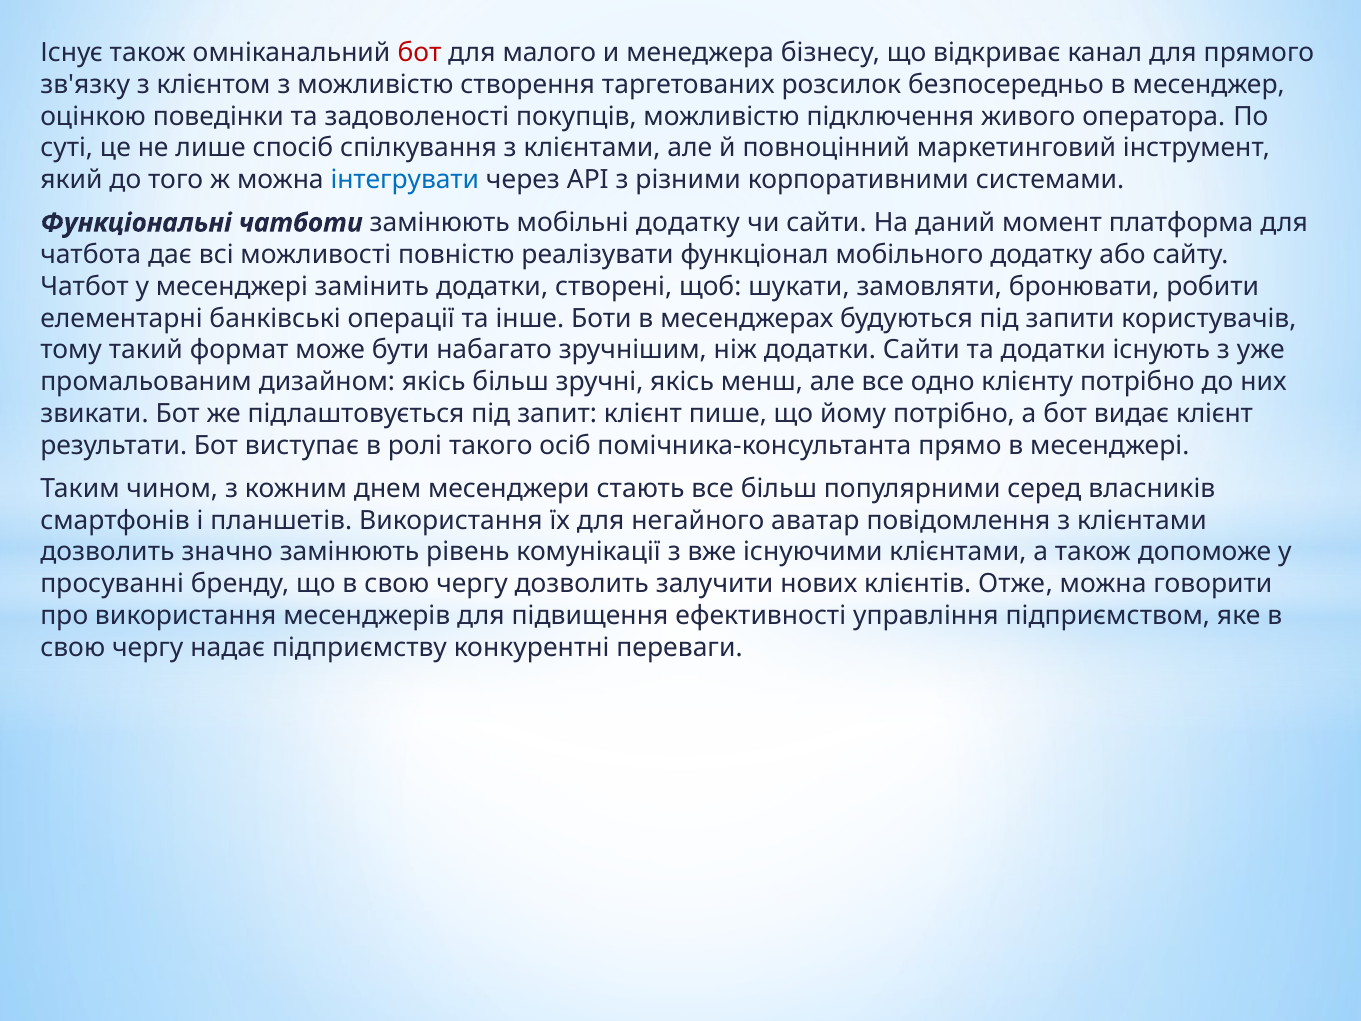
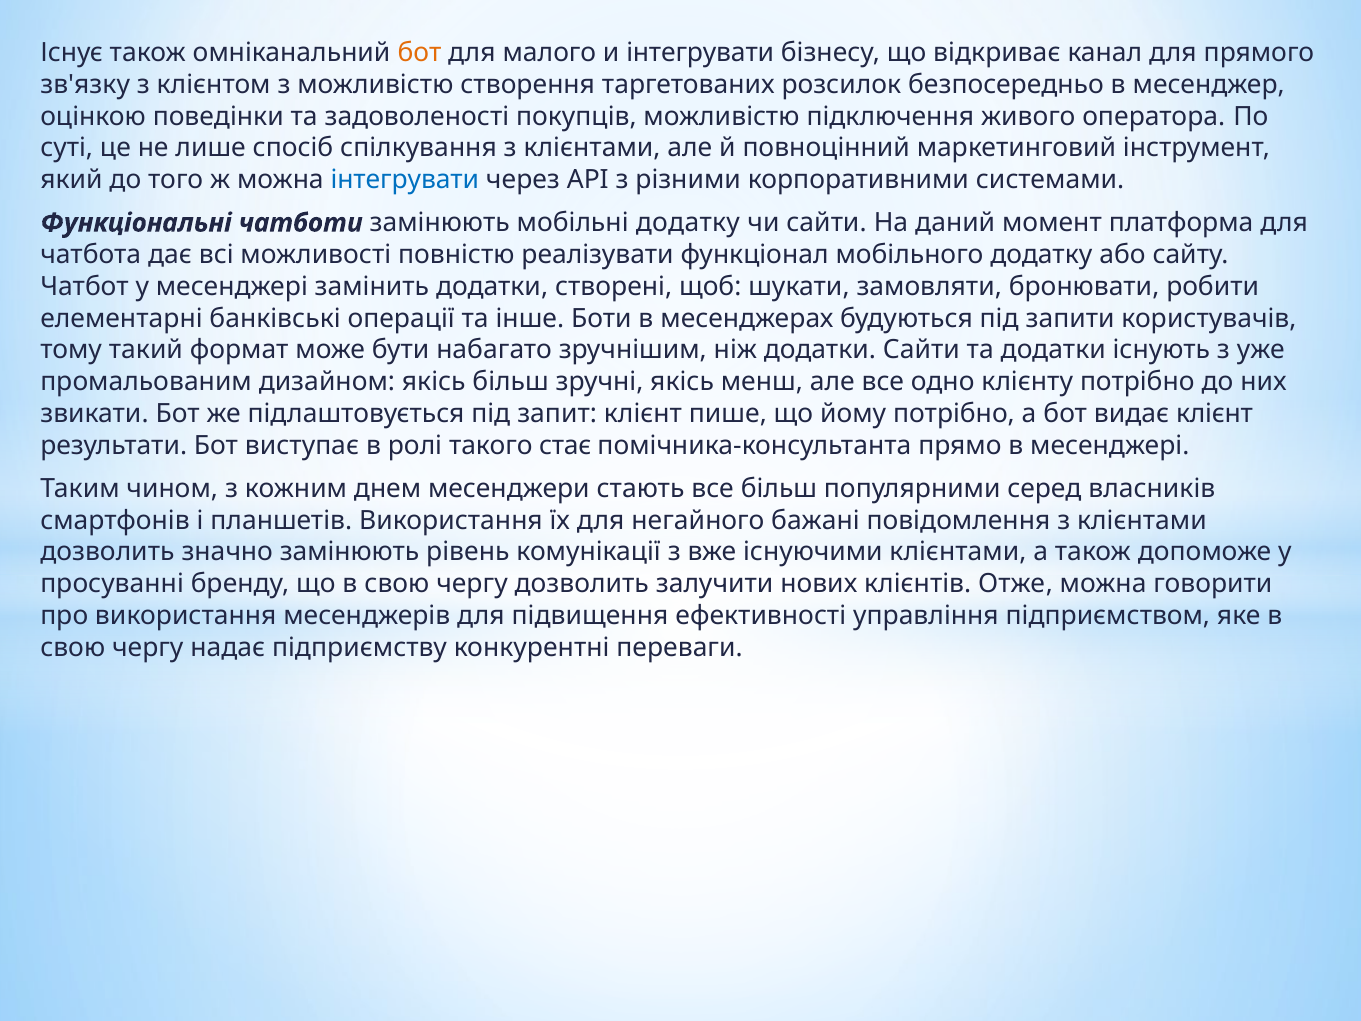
бот colour: red -> orange (419, 53)
и менеджера: менеджера -> інтегрувати (700, 53)
осіб: осіб -> стає (565, 446)
аватар: аватар -> бажані (815, 520)
